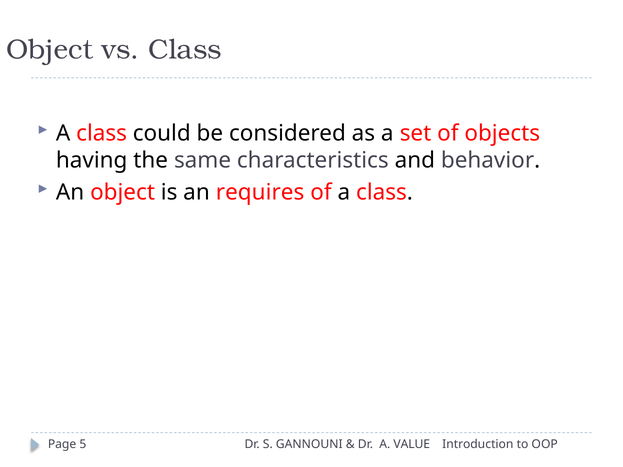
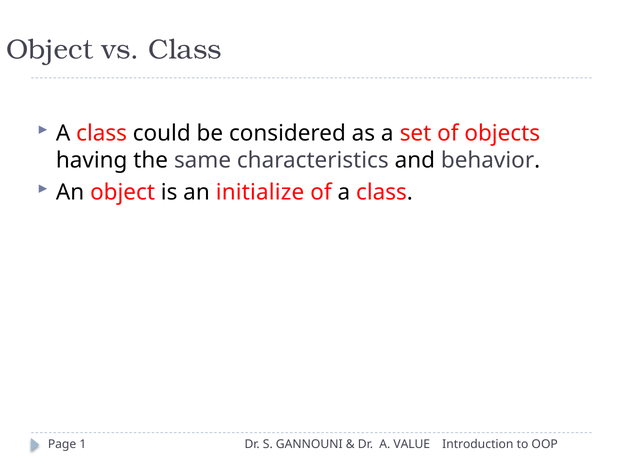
requires: requires -> initialize (260, 193)
5: 5 -> 1 (83, 444)
